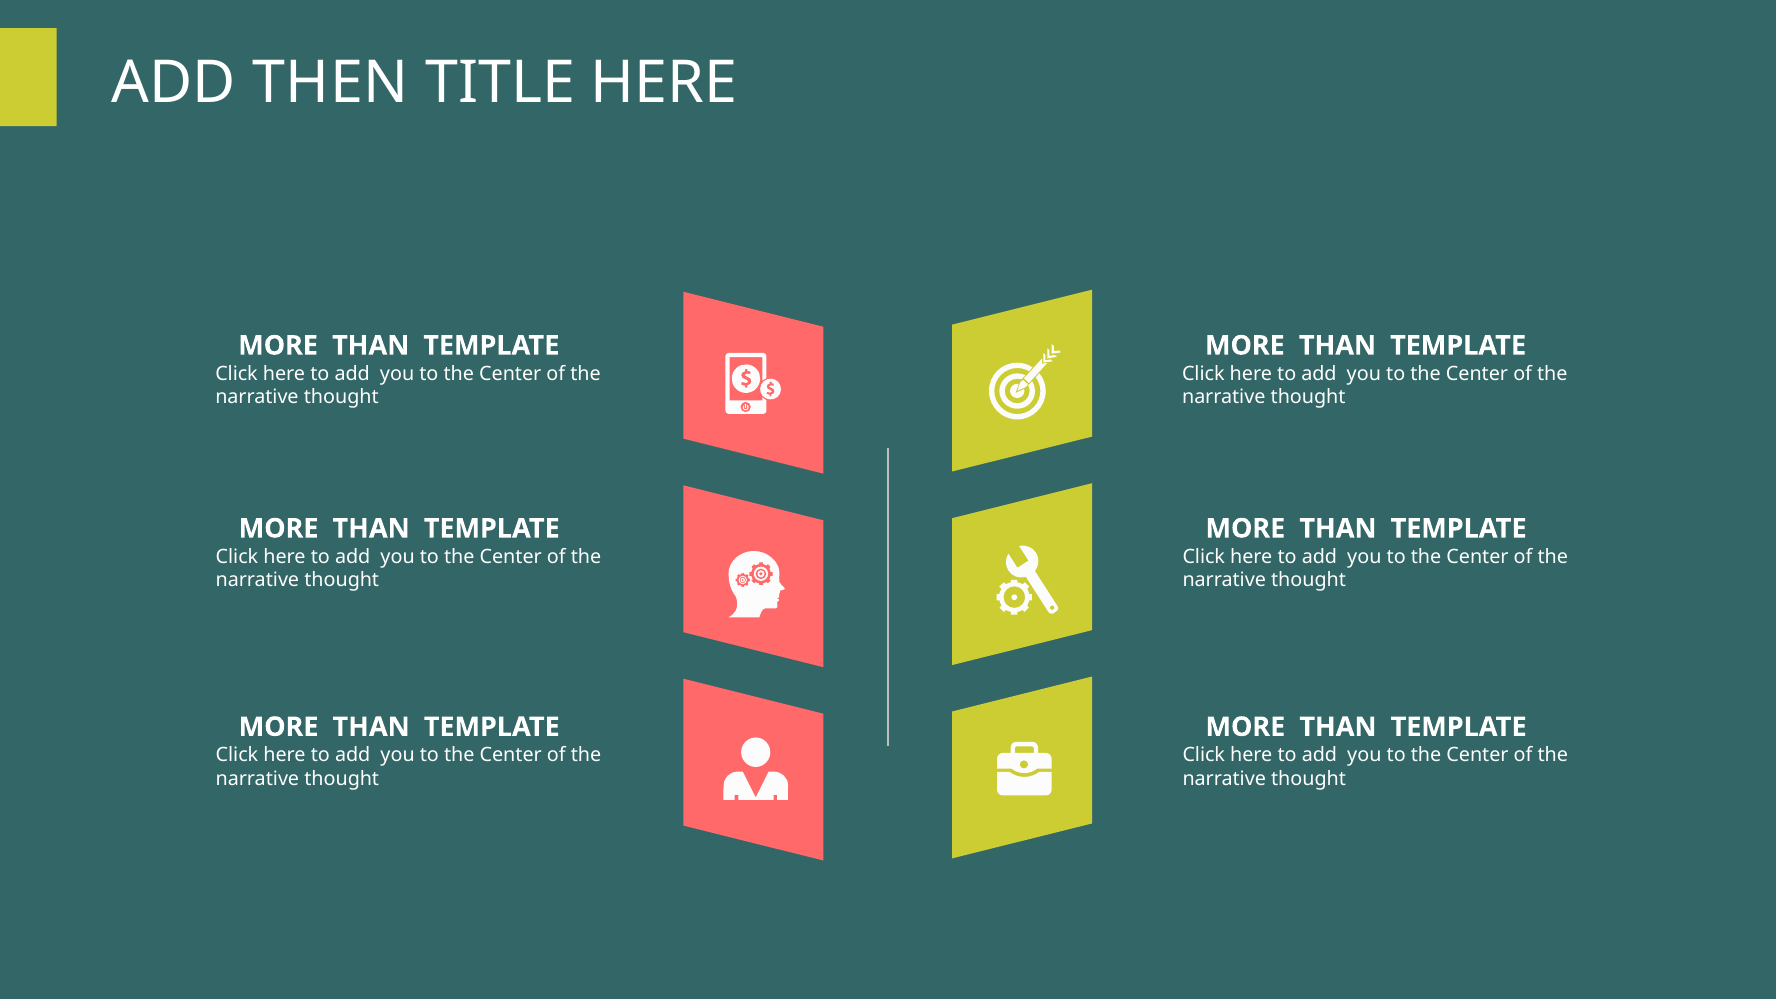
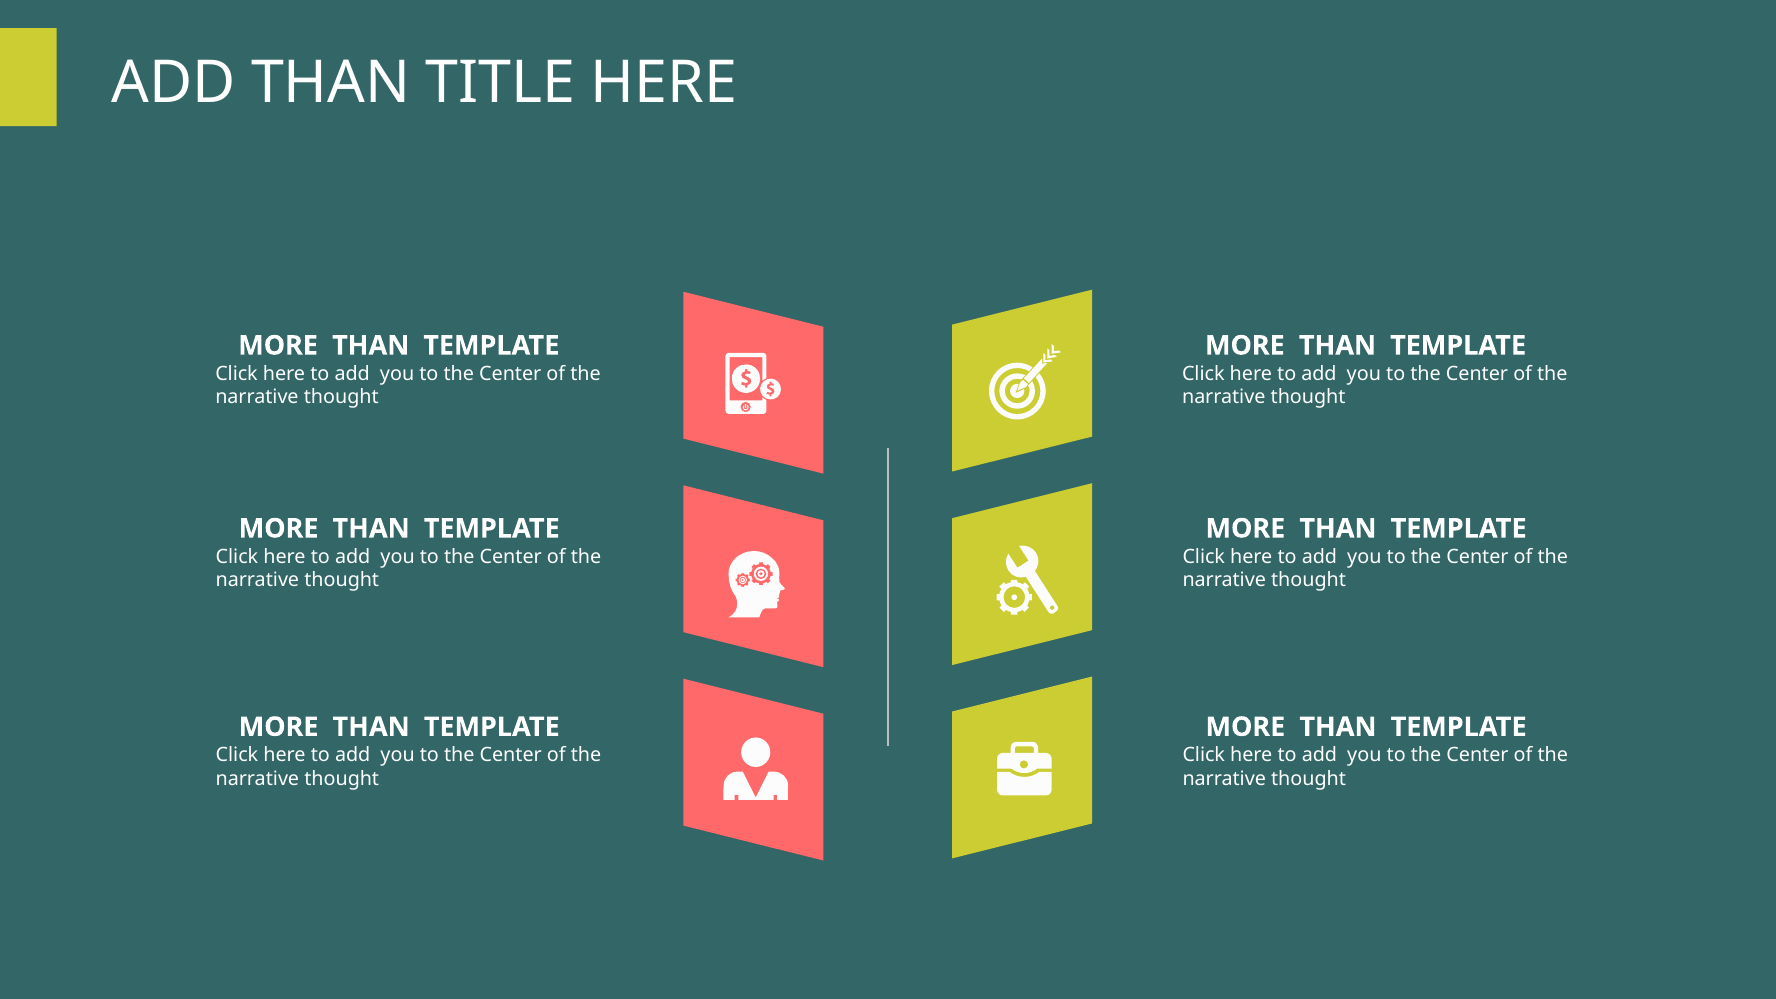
ADD THEN: THEN -> THAN (331, 83)
